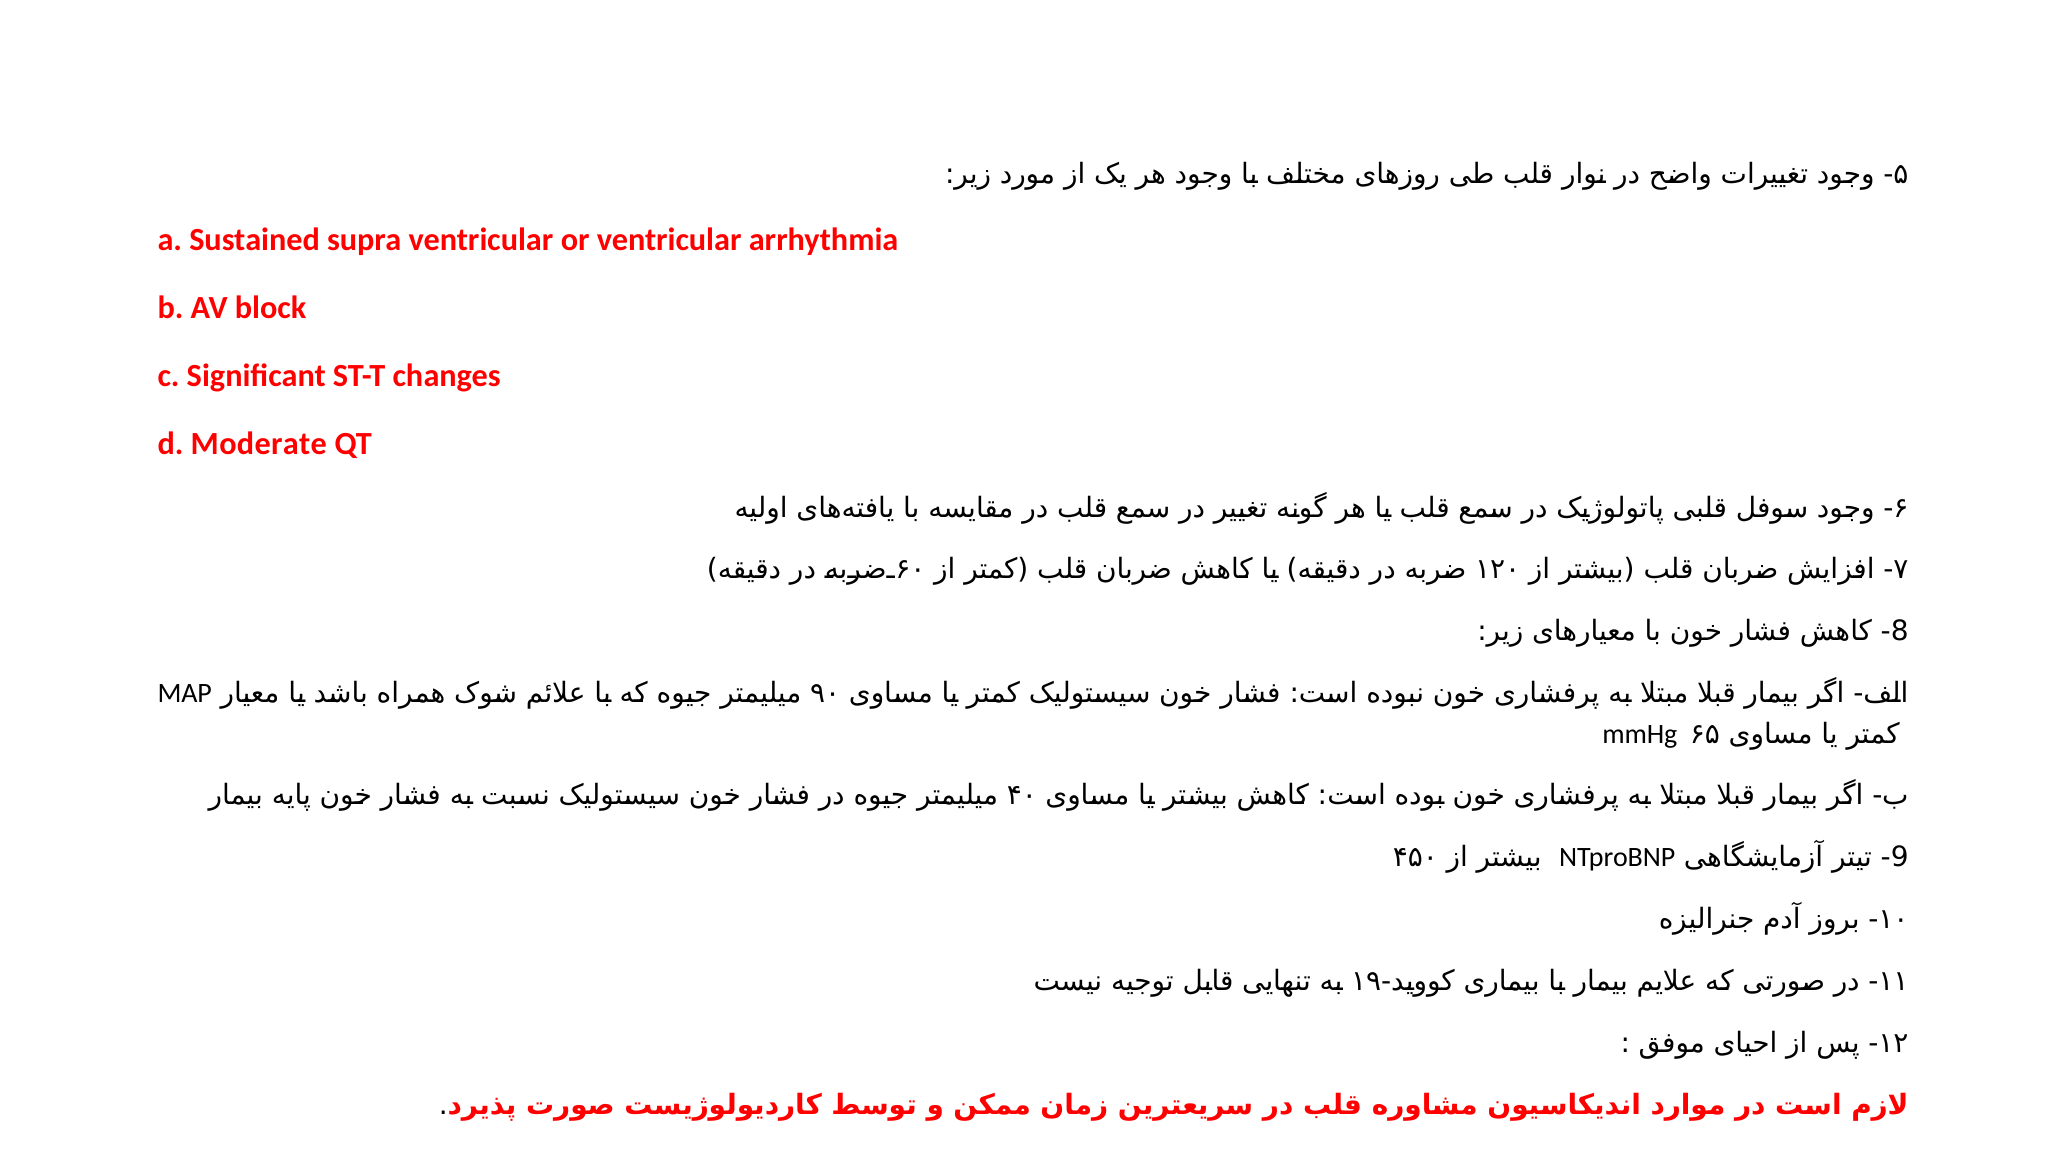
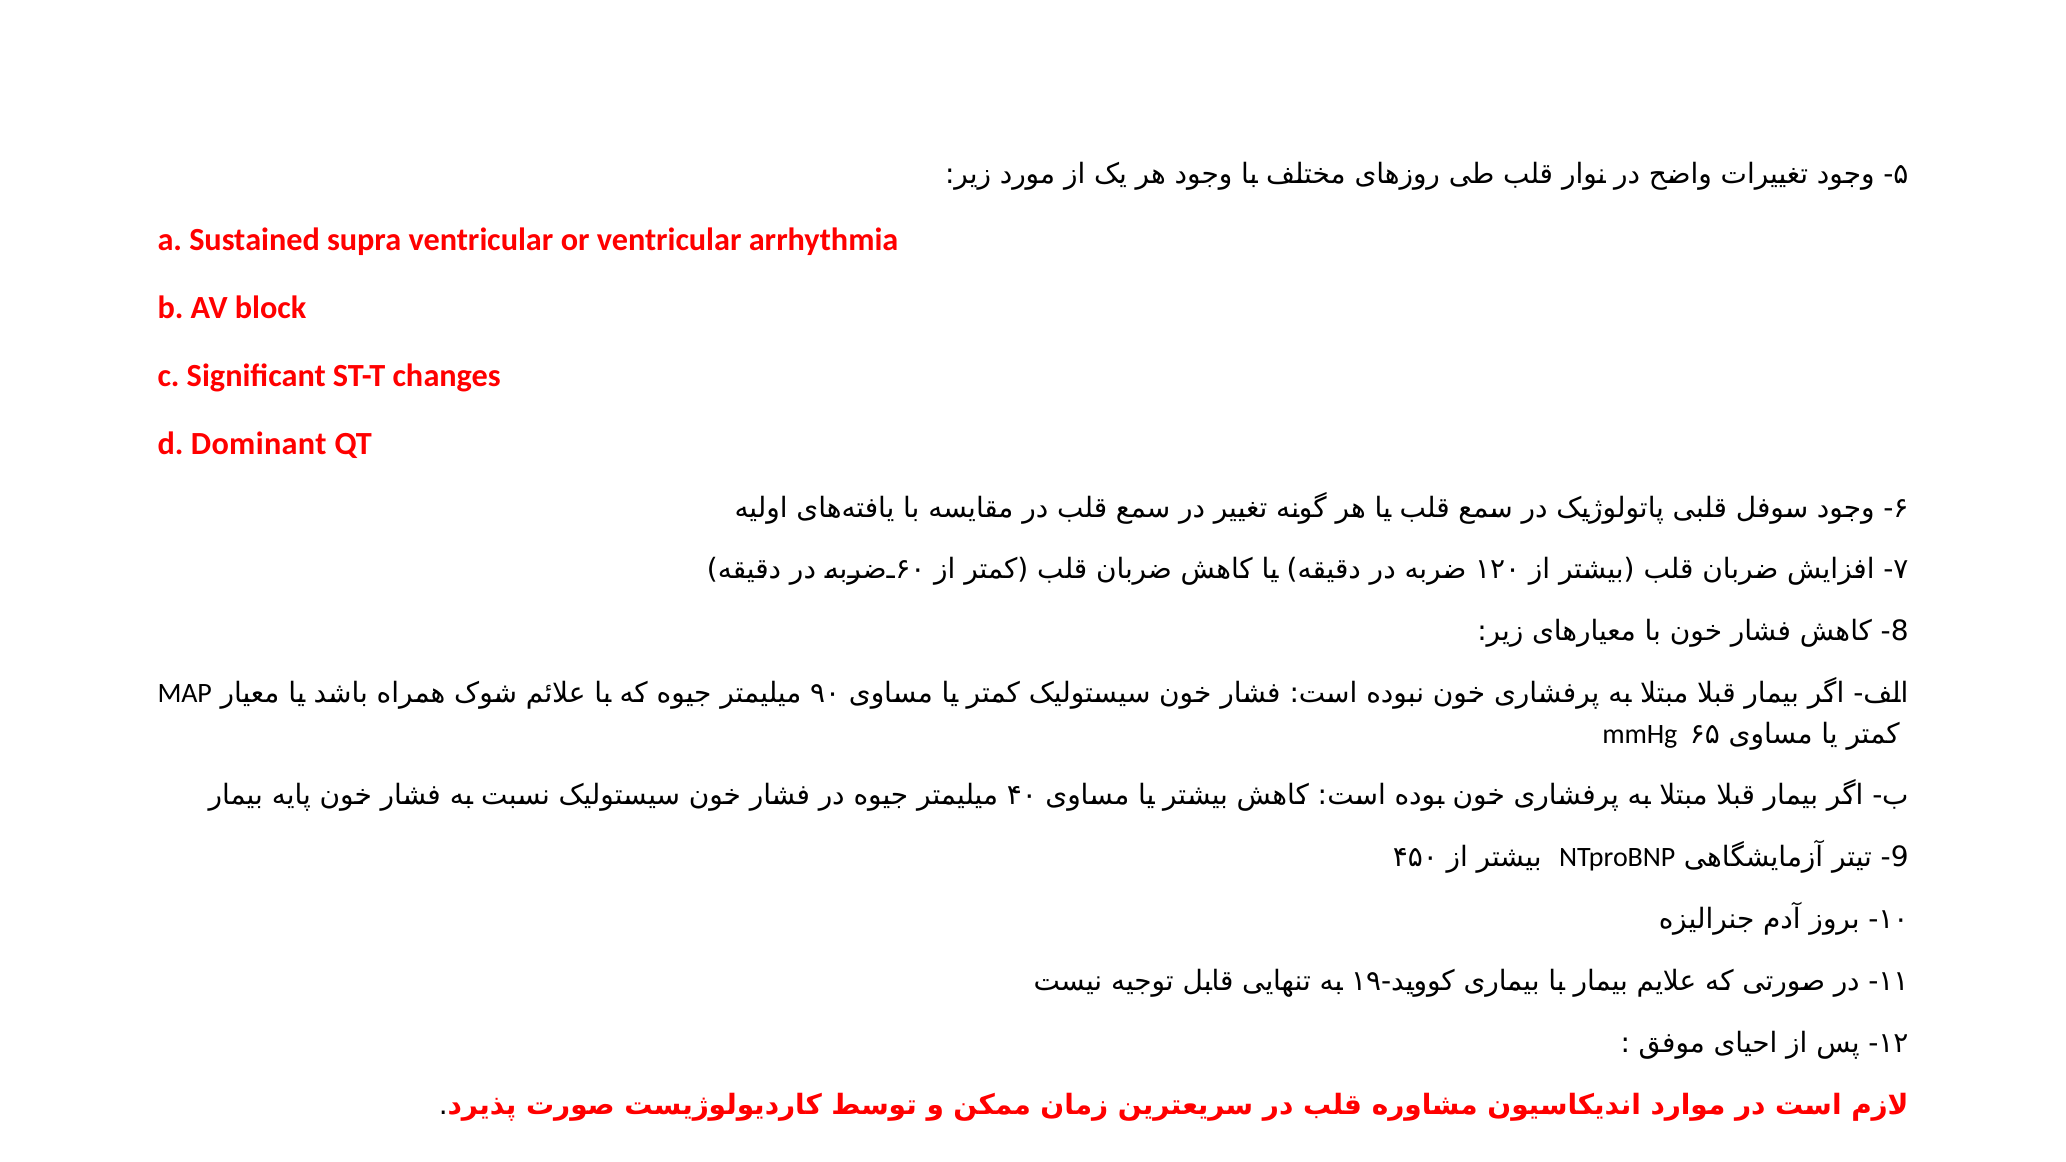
Moderate: Moderate -> Dominant (259, 444)
